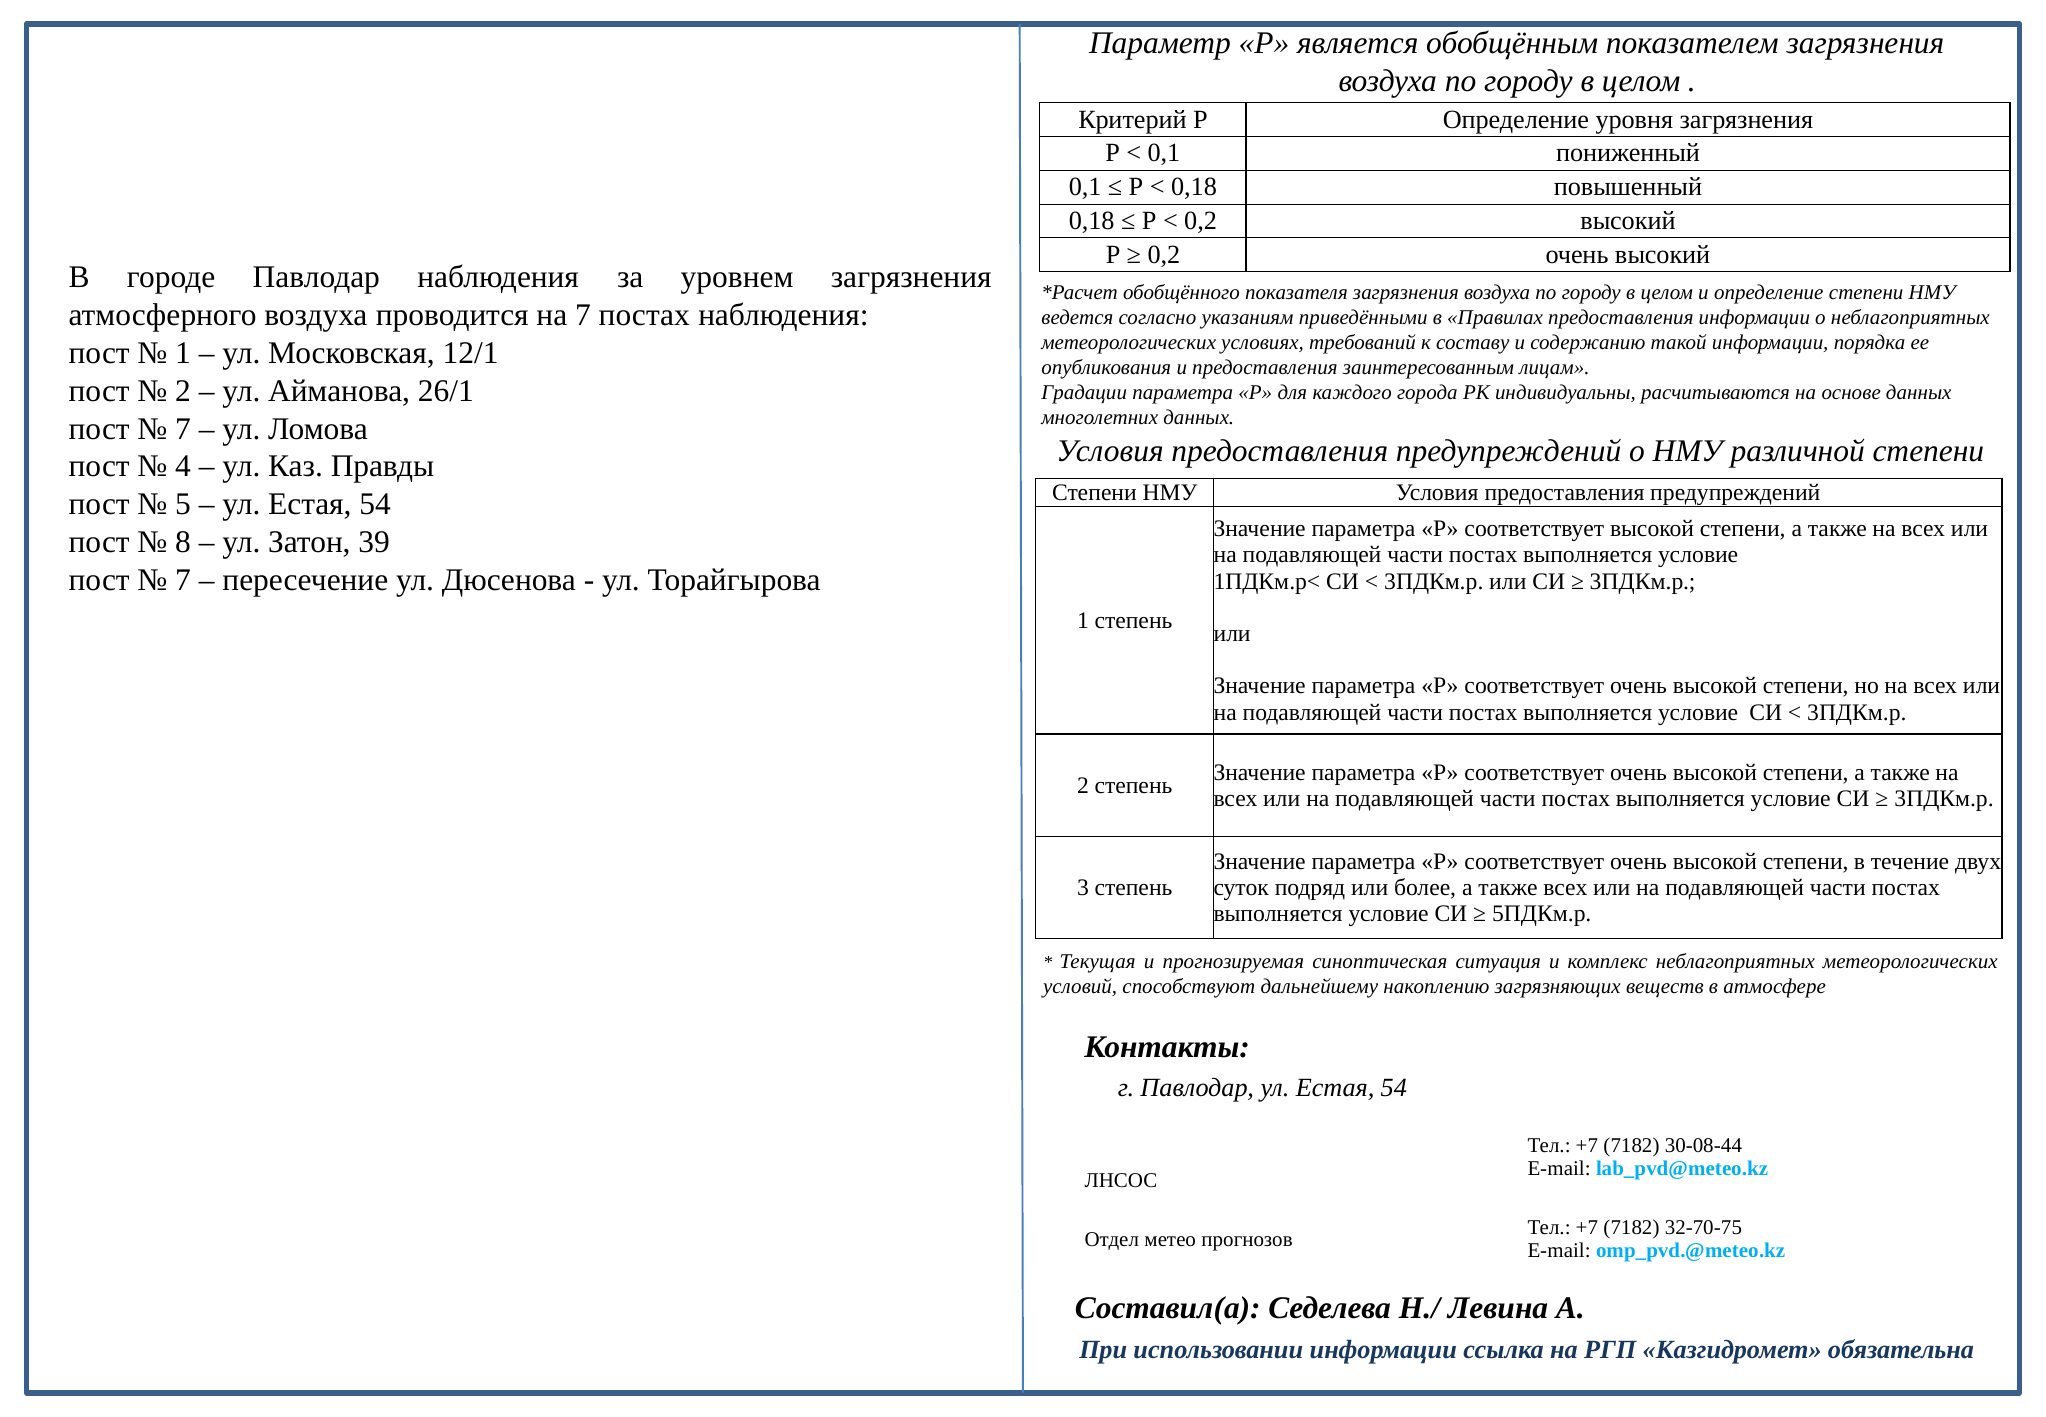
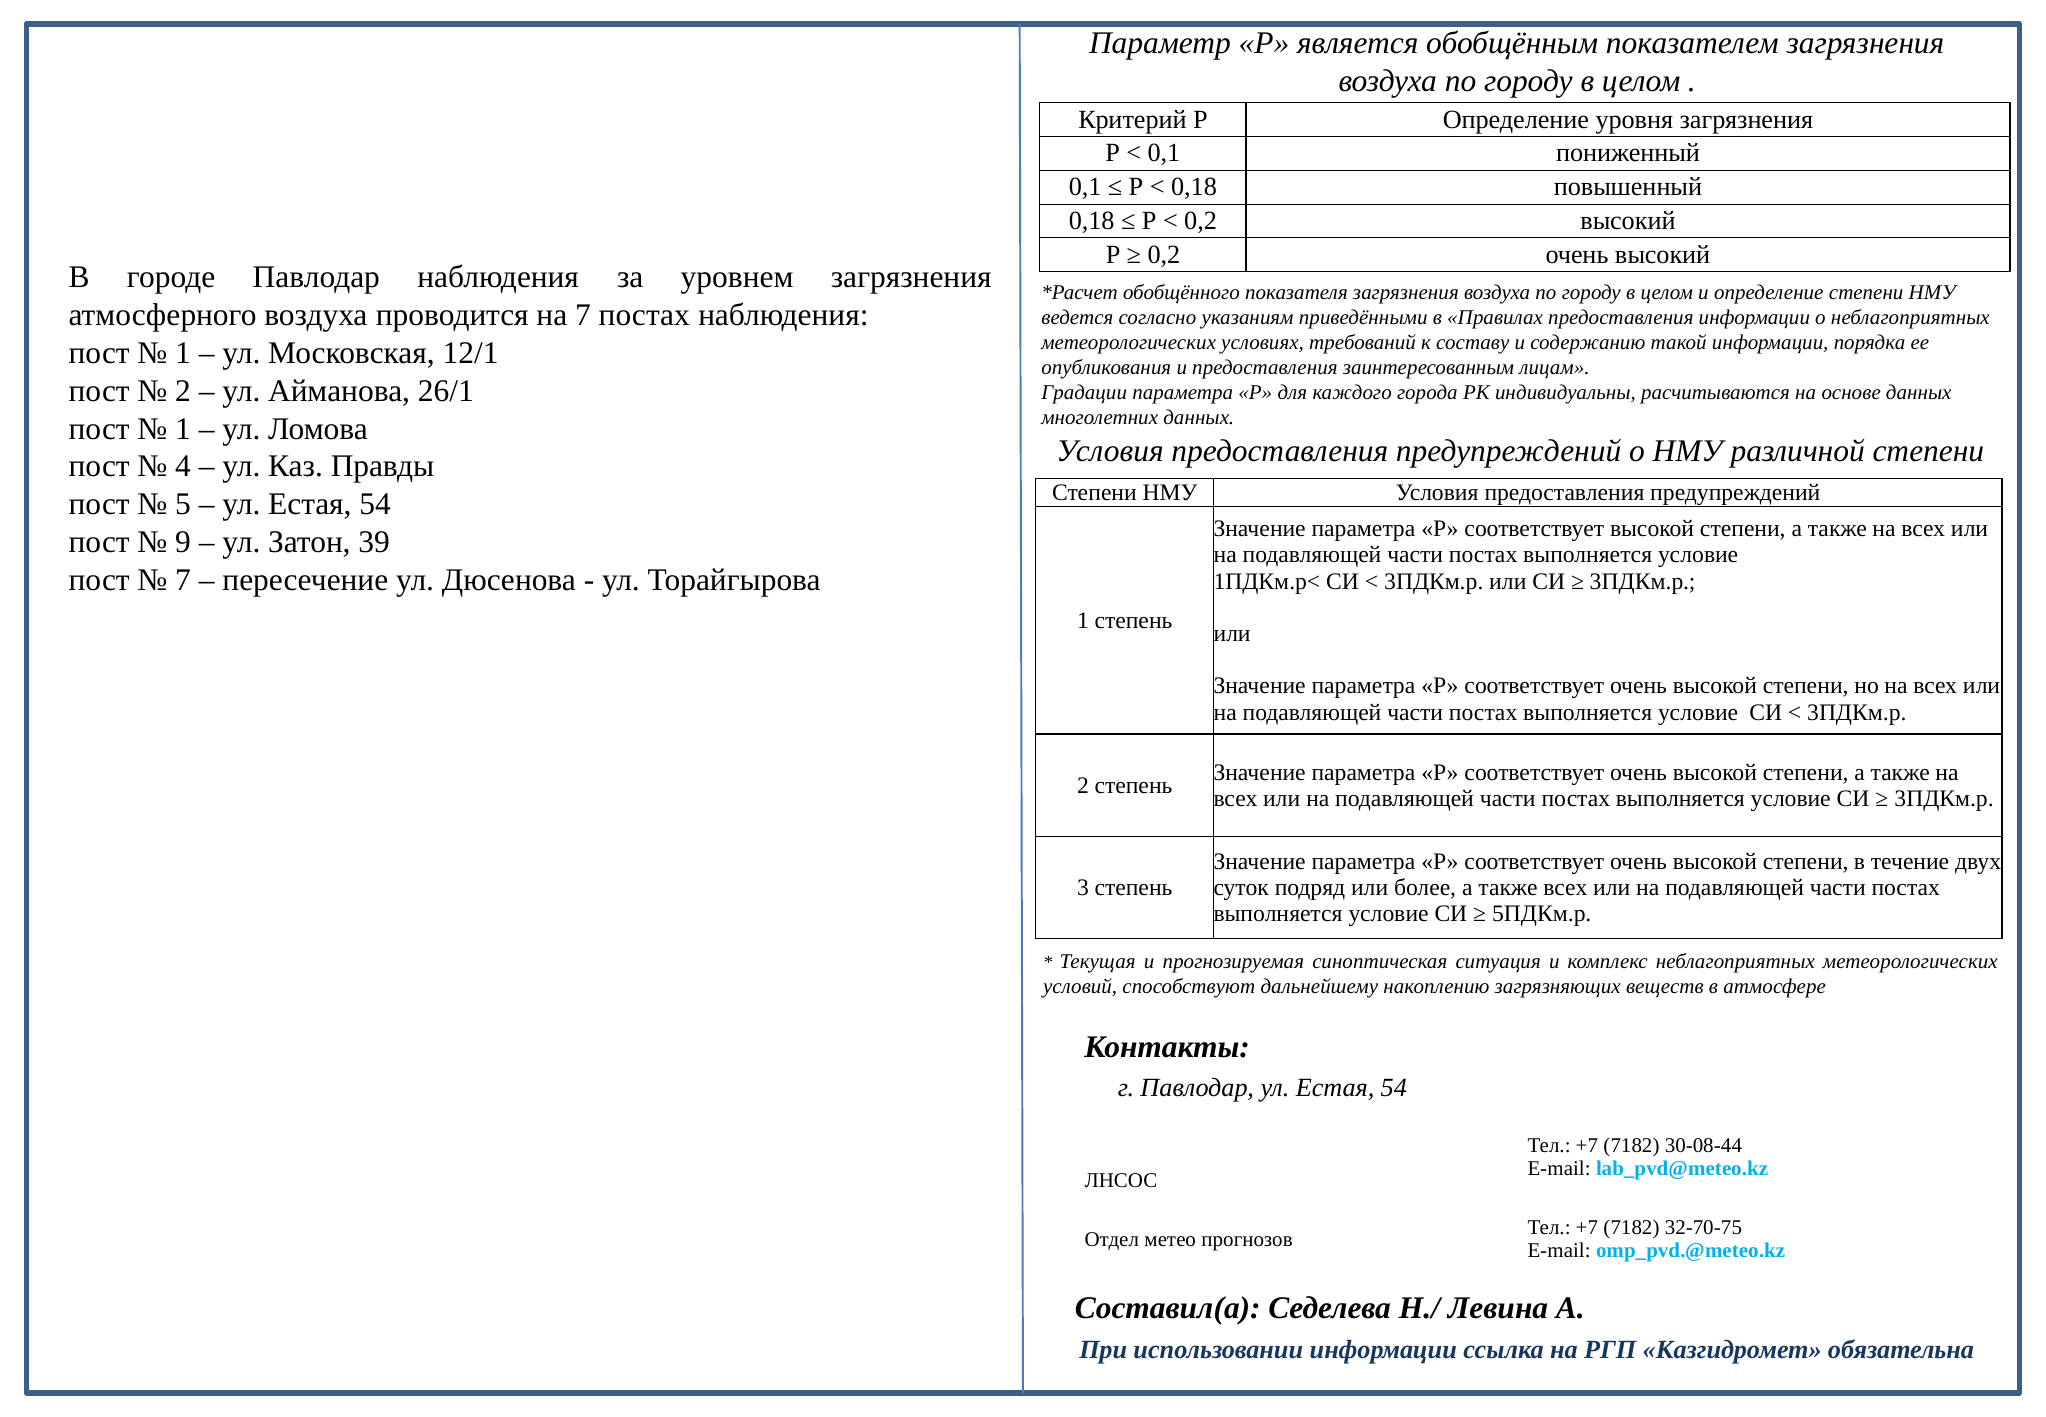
7: 7 -> 1 (183, 429)
8: 8 -> 9 (183, 542)
